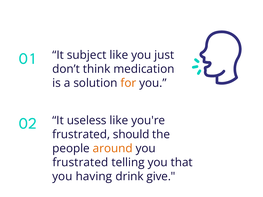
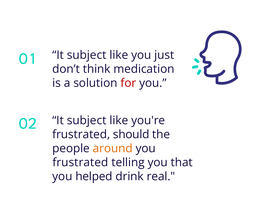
for colour: orange -> red (128, 83)
02 It useless: useless -> subject (87, 121)
having: having -> helped (94, 177)
give: give -> real (161, 177)
